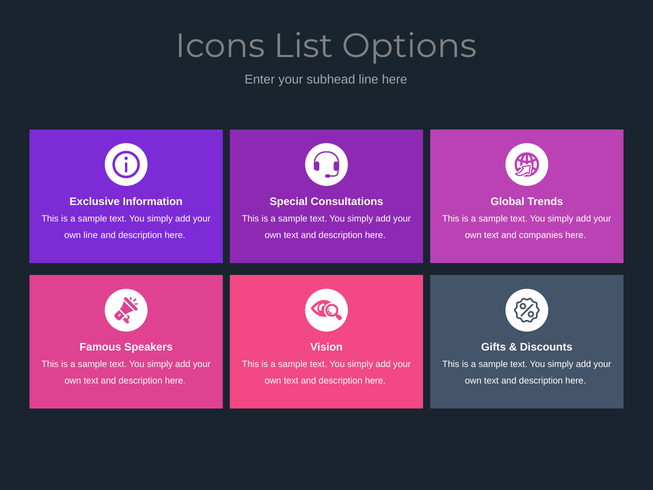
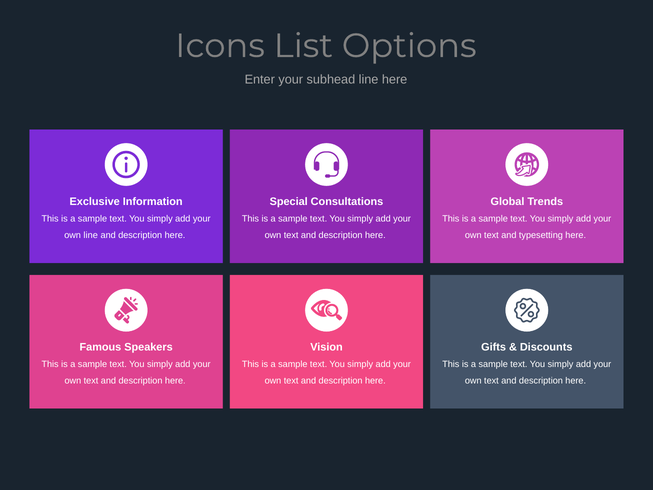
companies: companies -> typesetting (541, 235)
